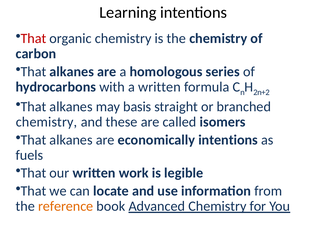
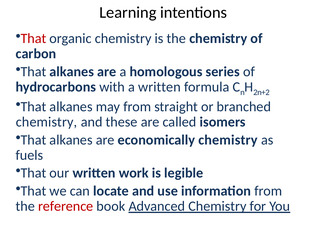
may basis: basis -> from (137, 107)
economically intentions: intentions -> chemistry (228, 140)
reference colour: orange -> red (66, 206)
